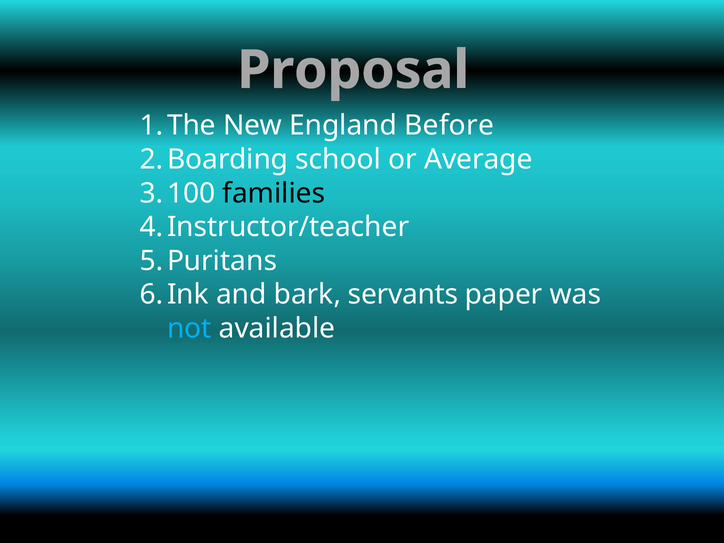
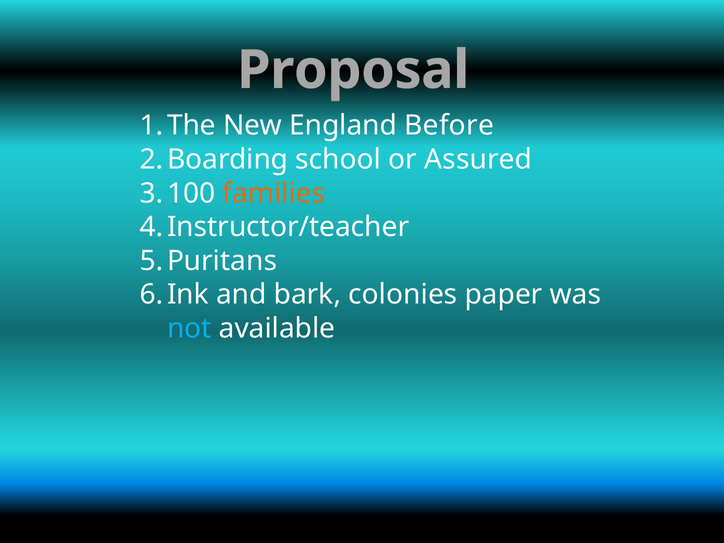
Average: Average -> Assured (478, 159)
families colour: black -> orange (274, 193)
servants: servants -> colonies (403, 295)
